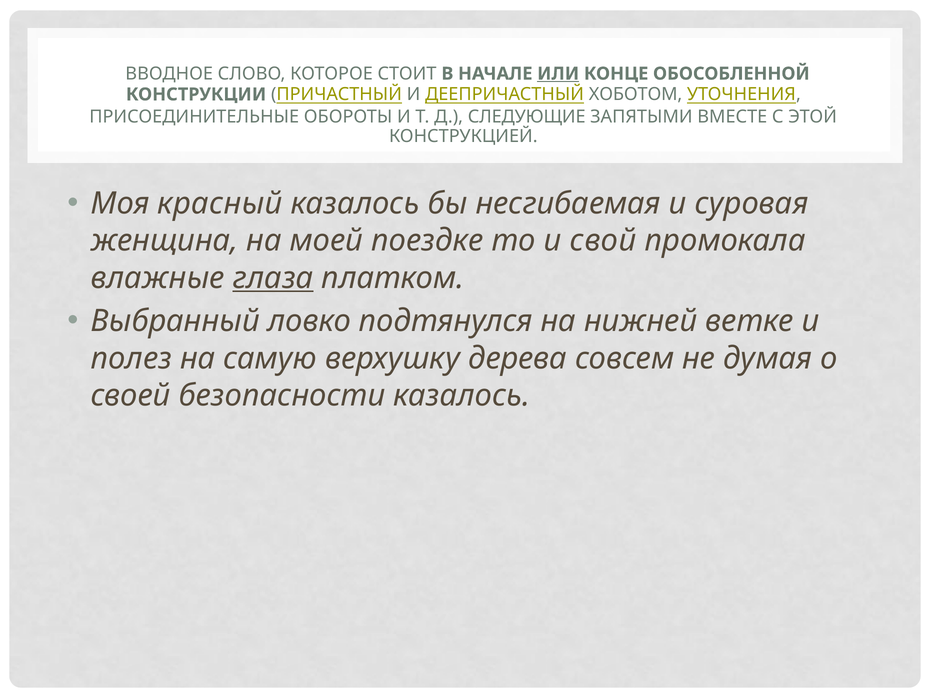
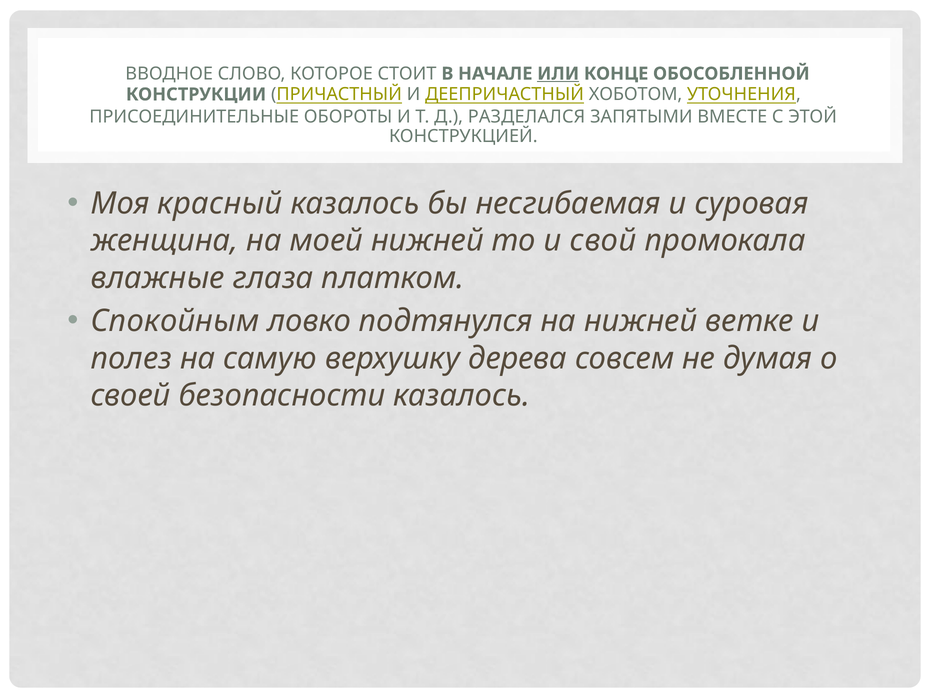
СЛЕДУЮЩИЕ: СЛЕДУЮЩИЕ -> РАЗДЕЛАЛСЯ (527, 117)
моей поездке: поездке -> нижней (427, 241)
глаза underline: present -> none (273, 278)
Выбранный: Выбранный -> Спокойным (175, 321)
